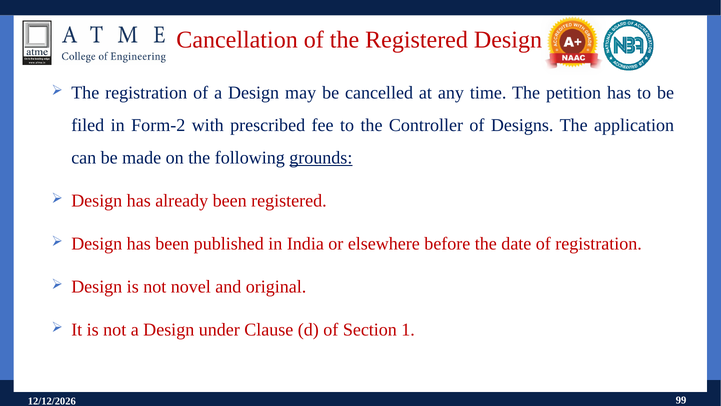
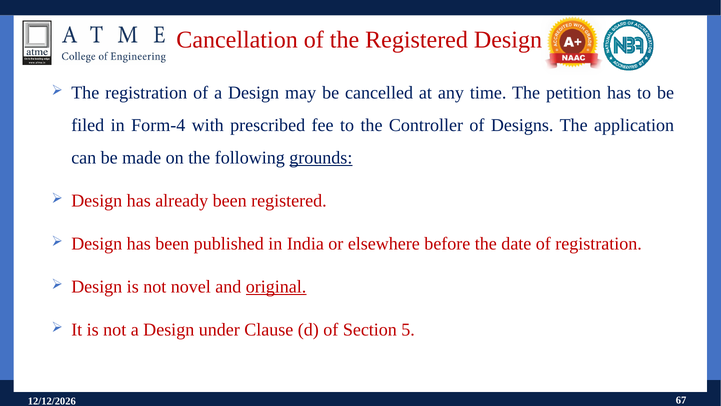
Form-2: Form-2 -> Form-4 (158, 125)
original underline: none -> present (276, 287)
1: 1 -> 5 (408, 330)
99: 99 -> 67 (681, 400)
